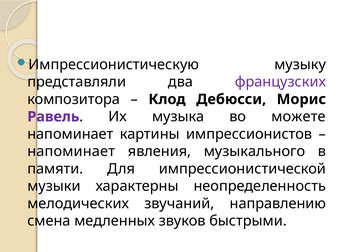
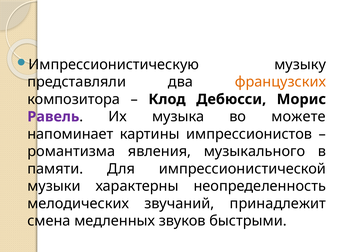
французских colour: purple -> orange (280, 82)
напоминает: напоминает -> романтизма (71, 152)
направлению: направлению -> принадлежит (278, 204)
